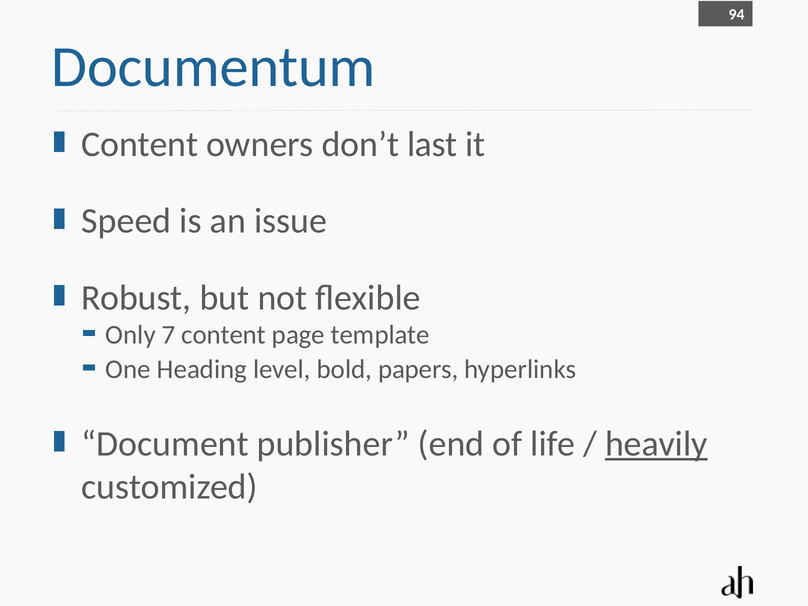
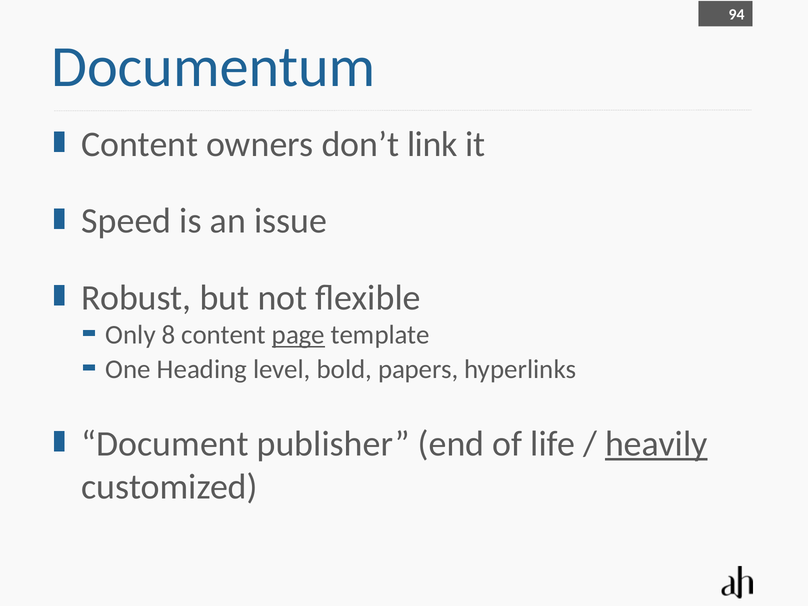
last: last -> link (432, 144)
7: 7 -> 8 (169, 335)
page underline: none -> present (298, 335)
